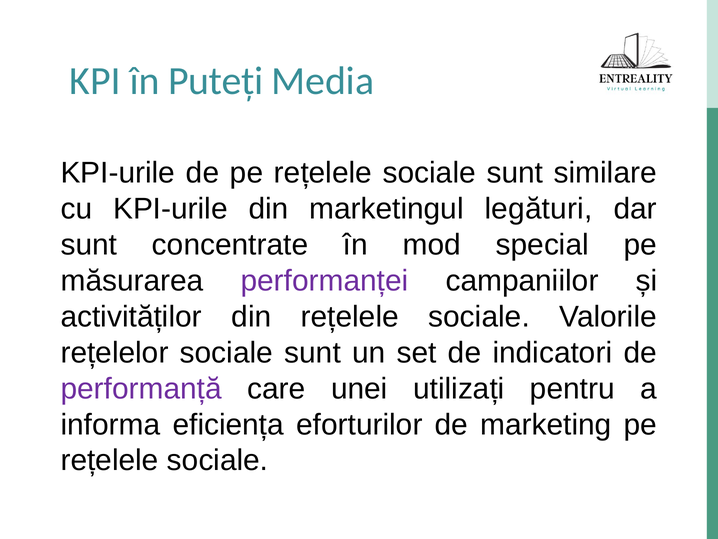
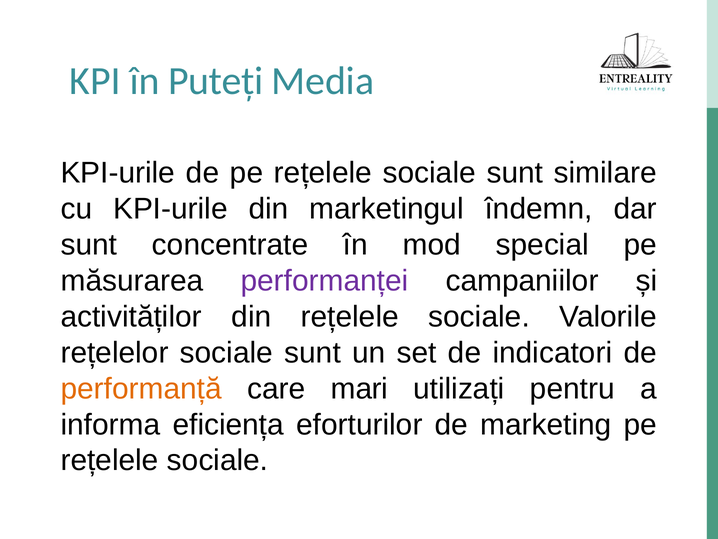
legături: legături -> îndemn (539, 209)
performanță colour: purple -> orange (141, 388)
unei: unei -> mari (360, 388)
